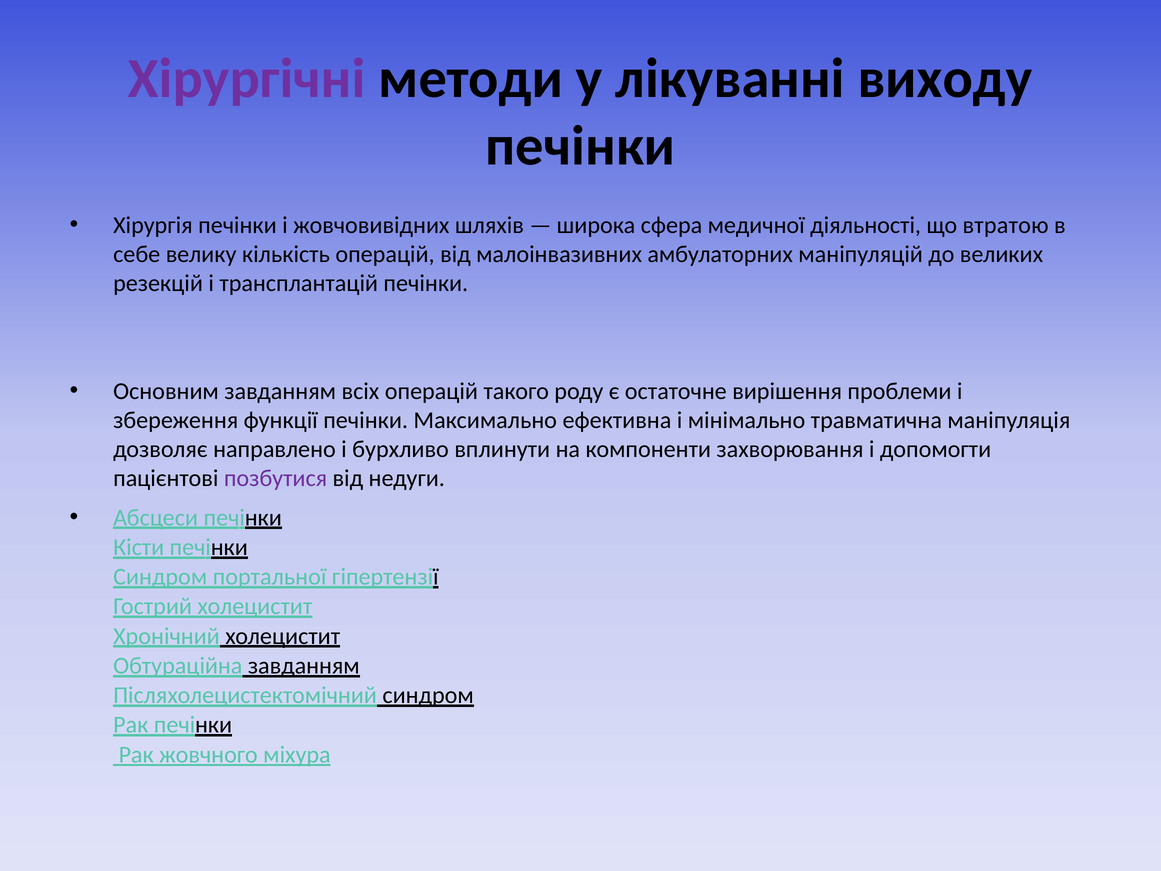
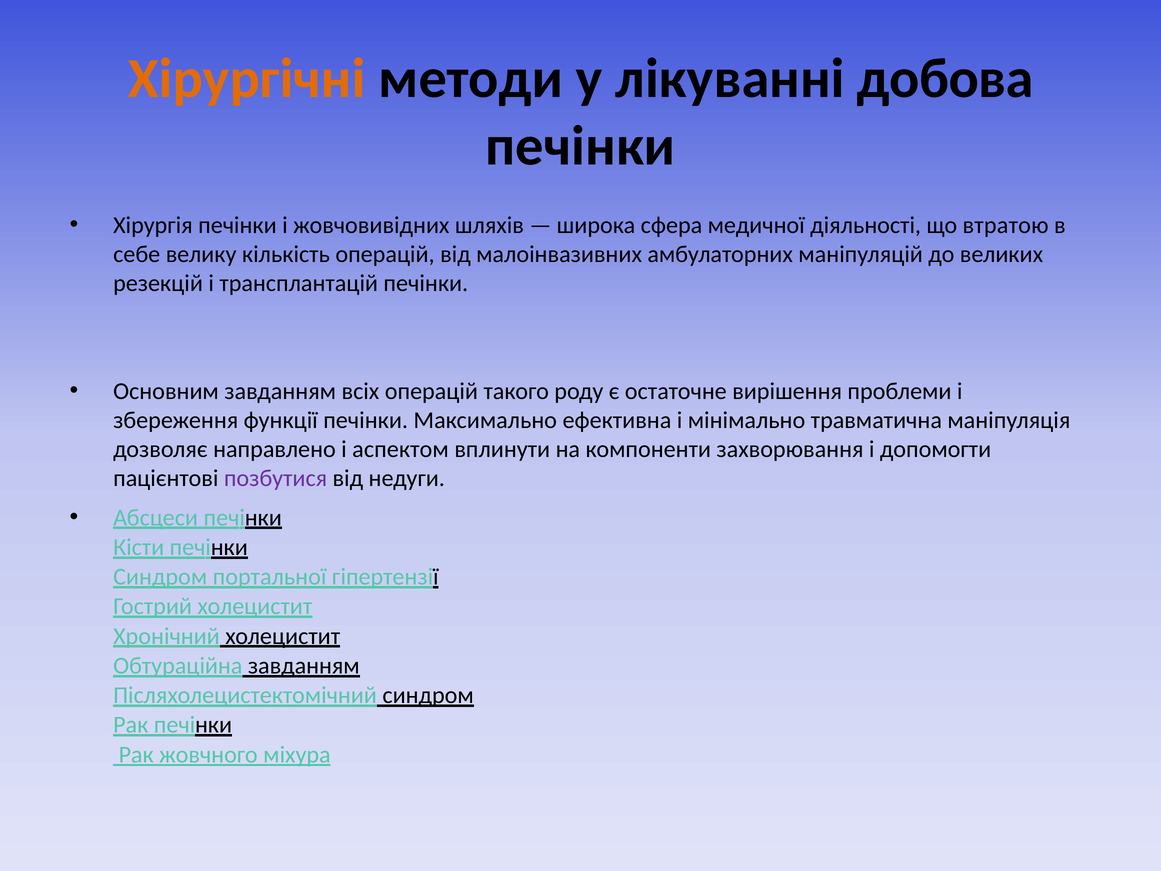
Хірургічні colour: purple -> orange (247, 78)
виходу: виходу -> добова (945, 78)
бурхливо: бурхливо -> аспектом (400, 449)
